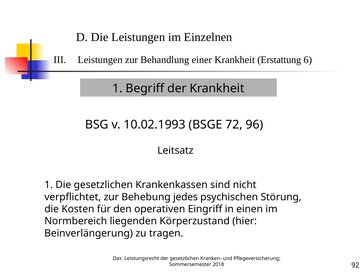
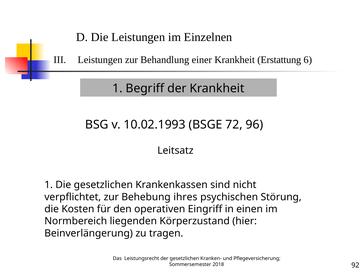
jedes: jedes -> ihres (185, 197)
